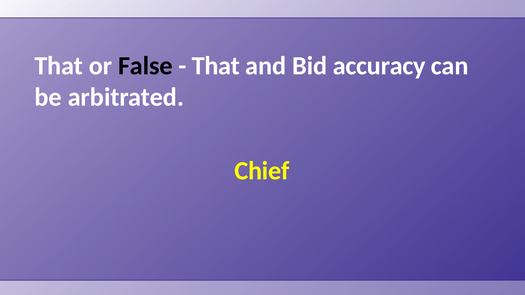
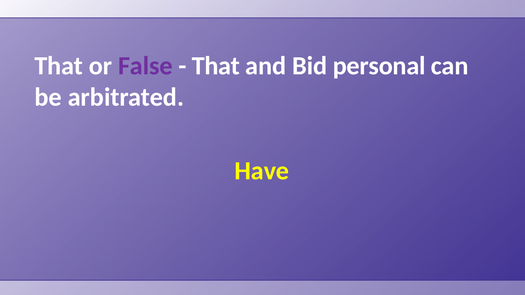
False colour: black -> purple (145, 66)
accuracy: accuracy -> personal (379, 66)
Chief: Chief -> Have (262, 171)
